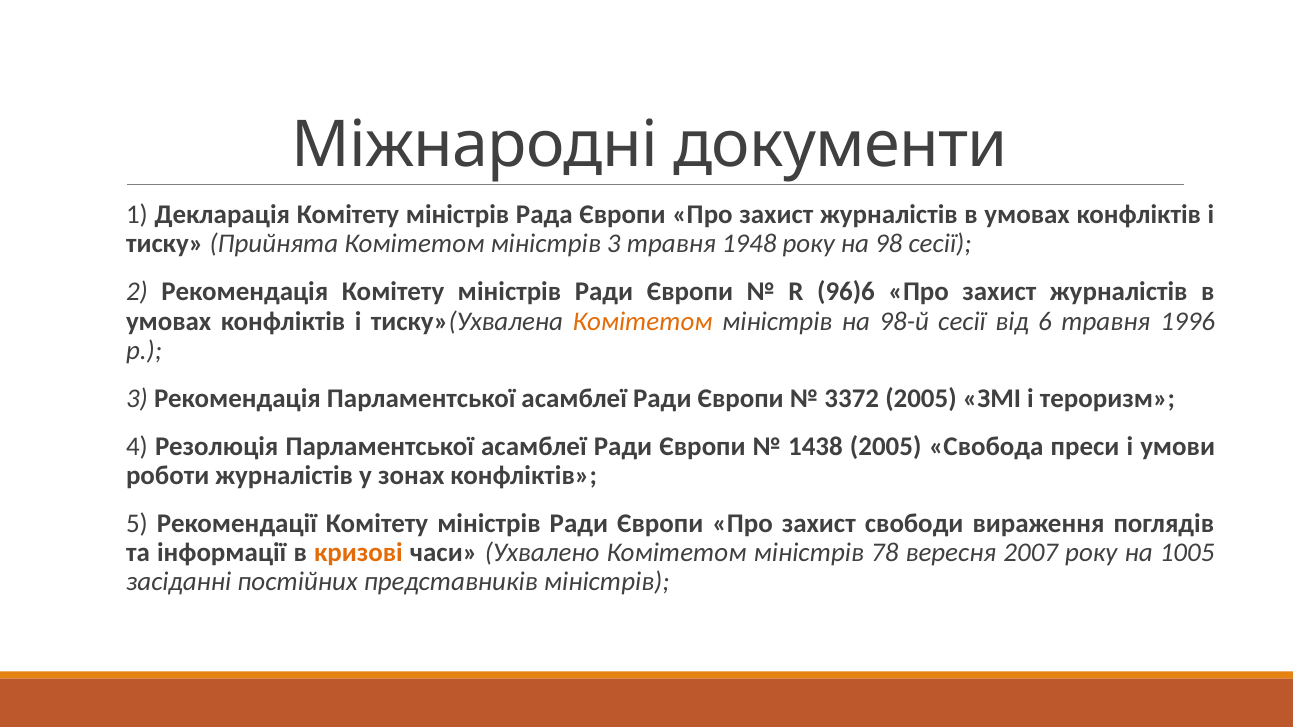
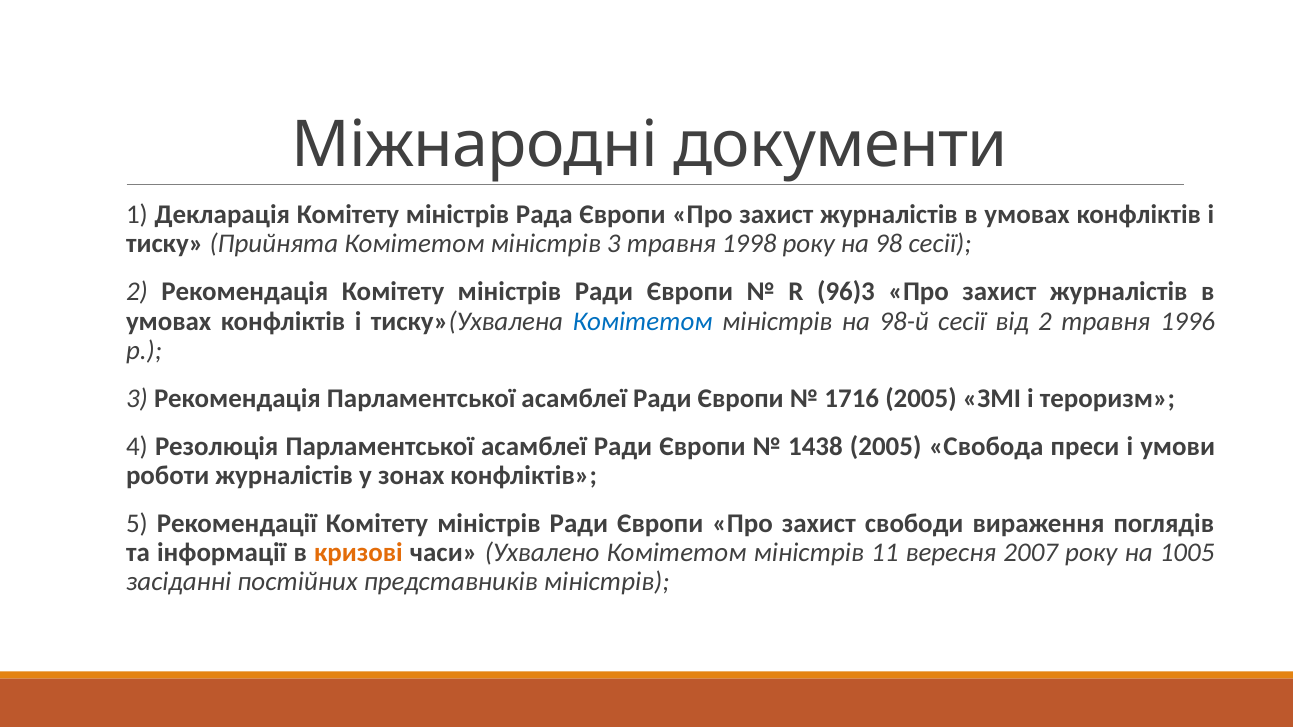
1948: 1948 -> 1998 (749, 244)
96)6: 96)6 -> 96)3 (846, 292)
Комітетом colour: orange -> blue (643, 321)
від 6: 6 -> 2 (1045, 321)
3372: 3372 -> 1716 (852, 398)
78: 78 -> 11 (885, 553)
